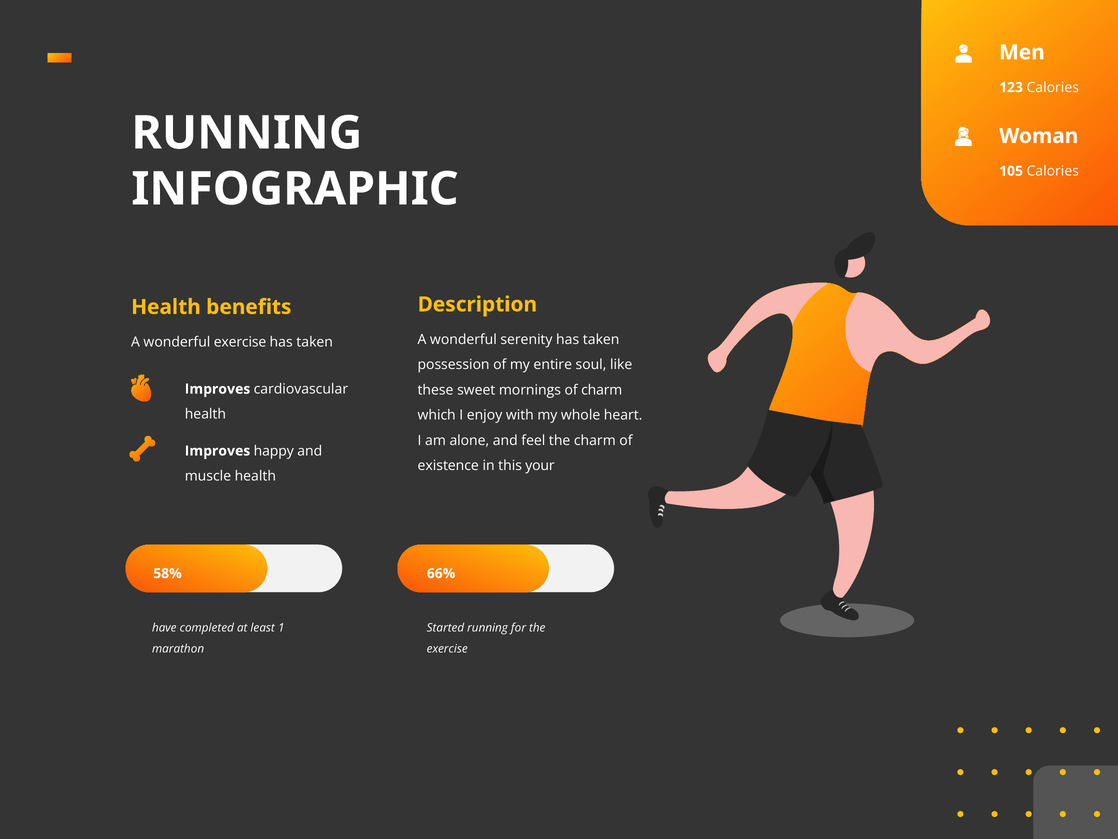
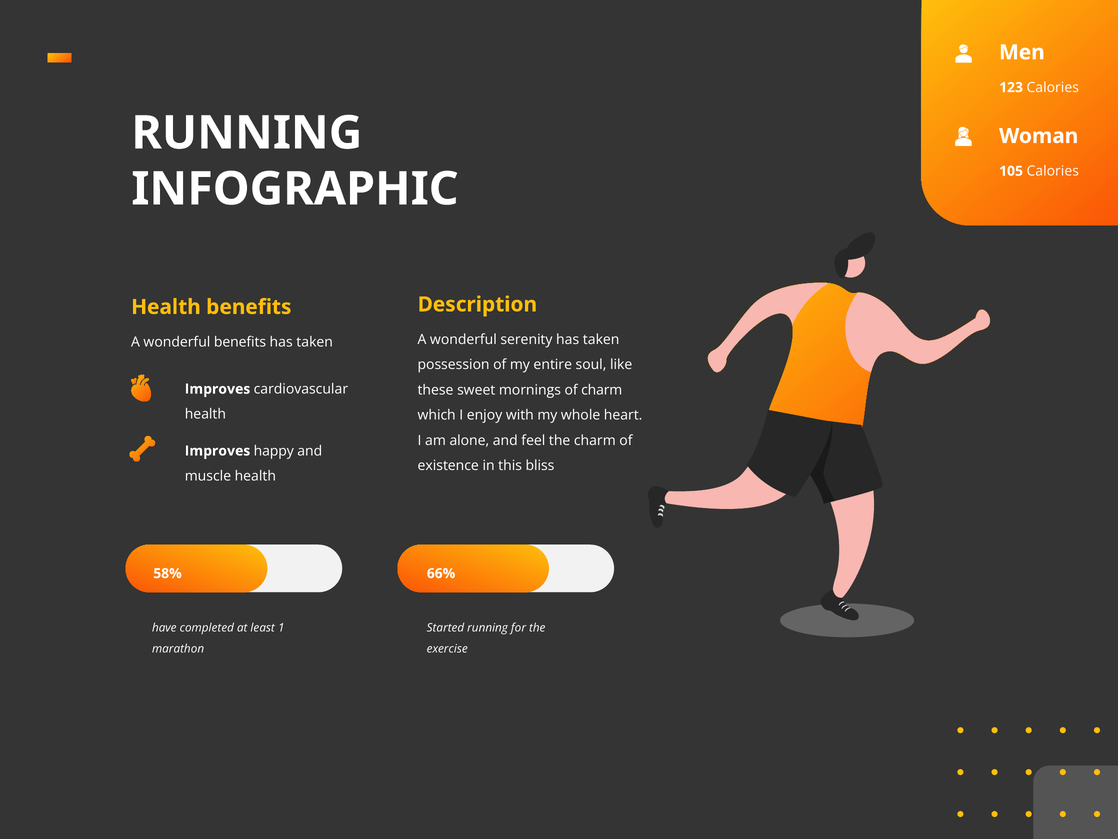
wonderful exercise: exercise -> benefits (240, 342)
your: your -> bliss (540, 465)
